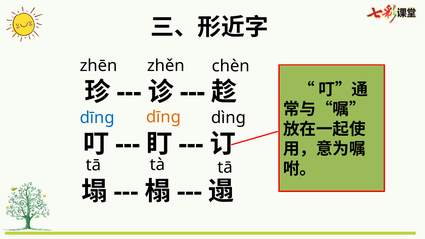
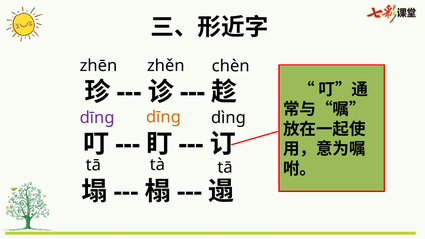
dīng colour: blue -> purple (97, 118)
